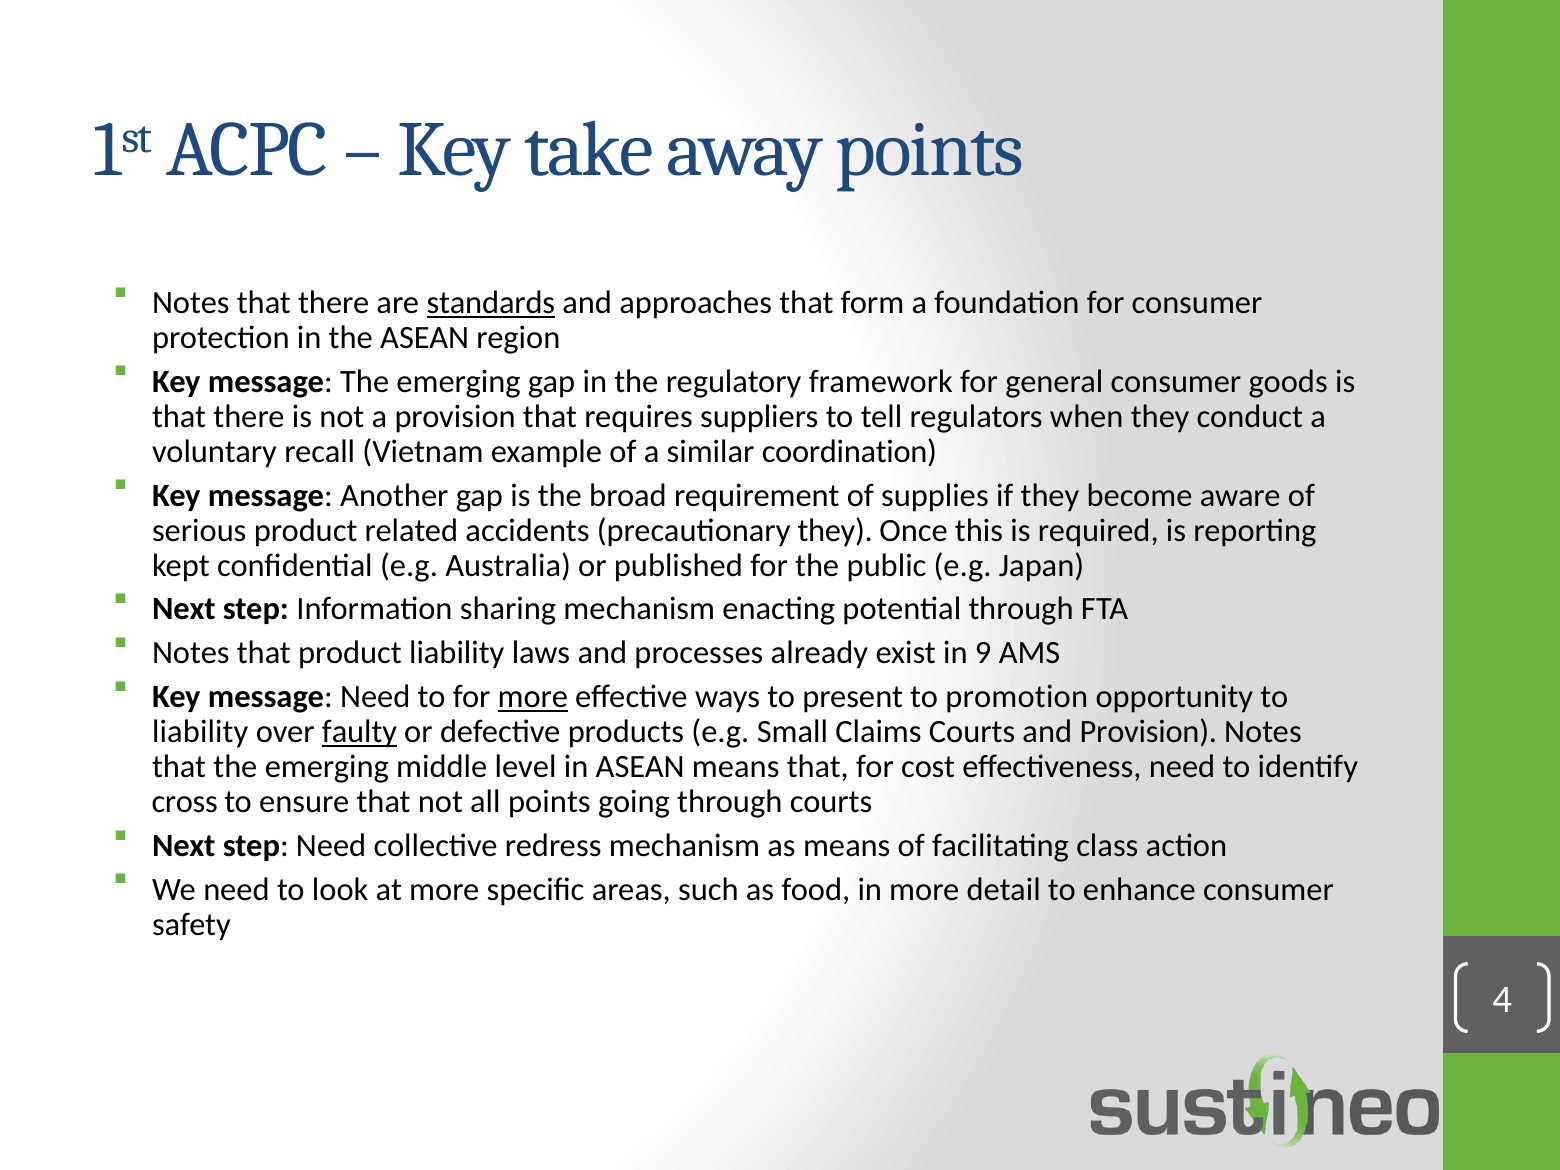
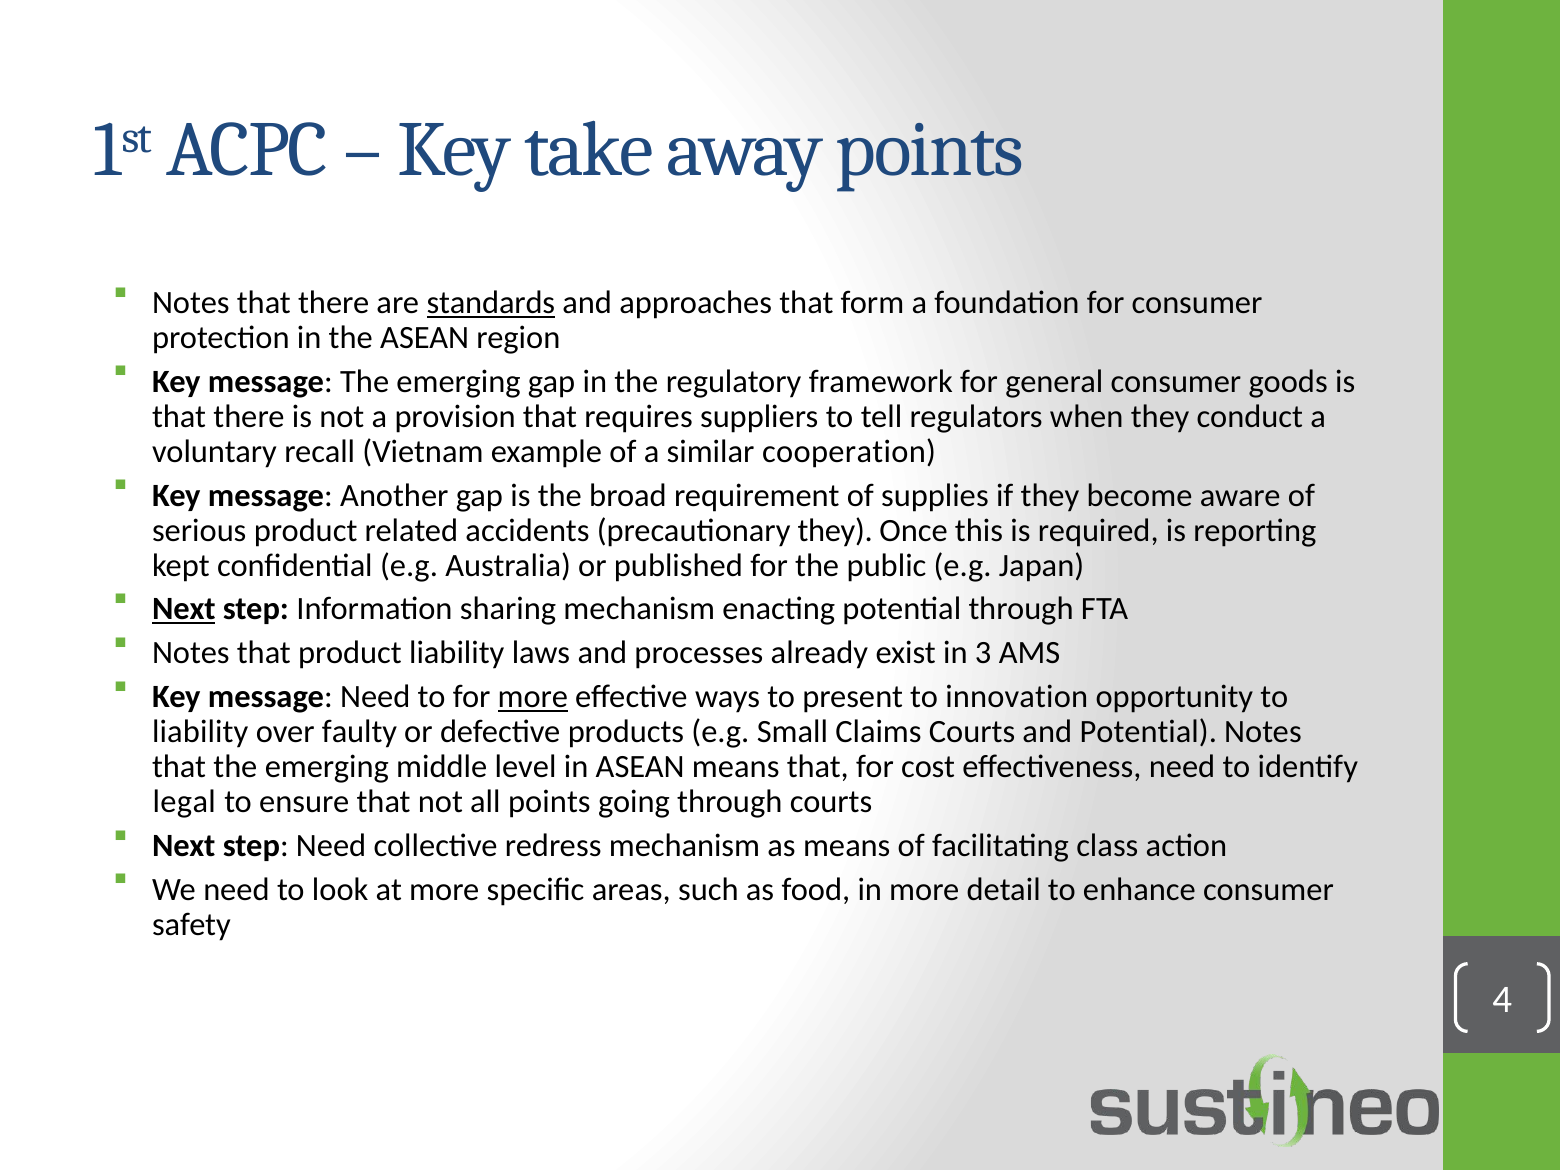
coordination: coordination -> cooperation (849, 452)
Next underline: none -> present (184, 609)
9: 9 -> 3 (983, 653)
promotion: promotion -> innovation (1017, 697)
faulty underline: present -> none (359, 732)
and Provision: Provision -> Potential (1148, 732)
cross: cross -> legal (184, 802)
